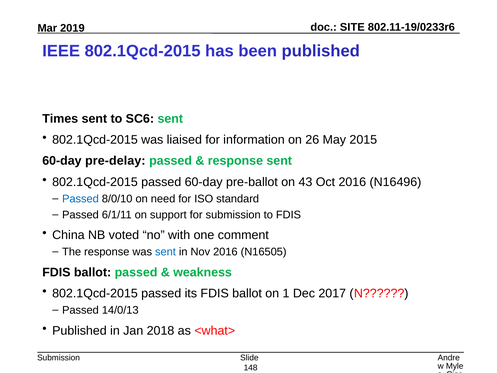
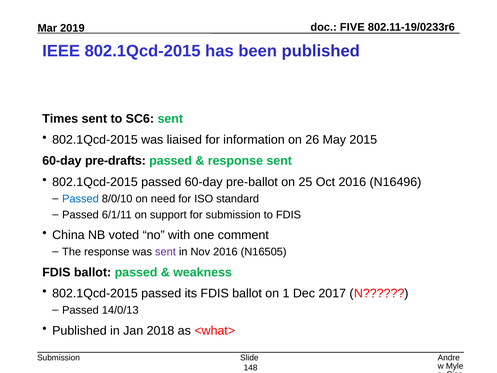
SITE: SITE -> FIVE (352, 27)
pre-delay: pre-delay -> pre-drafts (115, 161)
43: 43 -> 25 (305, 182)
sent colour: blue -> purple (165, 252)
